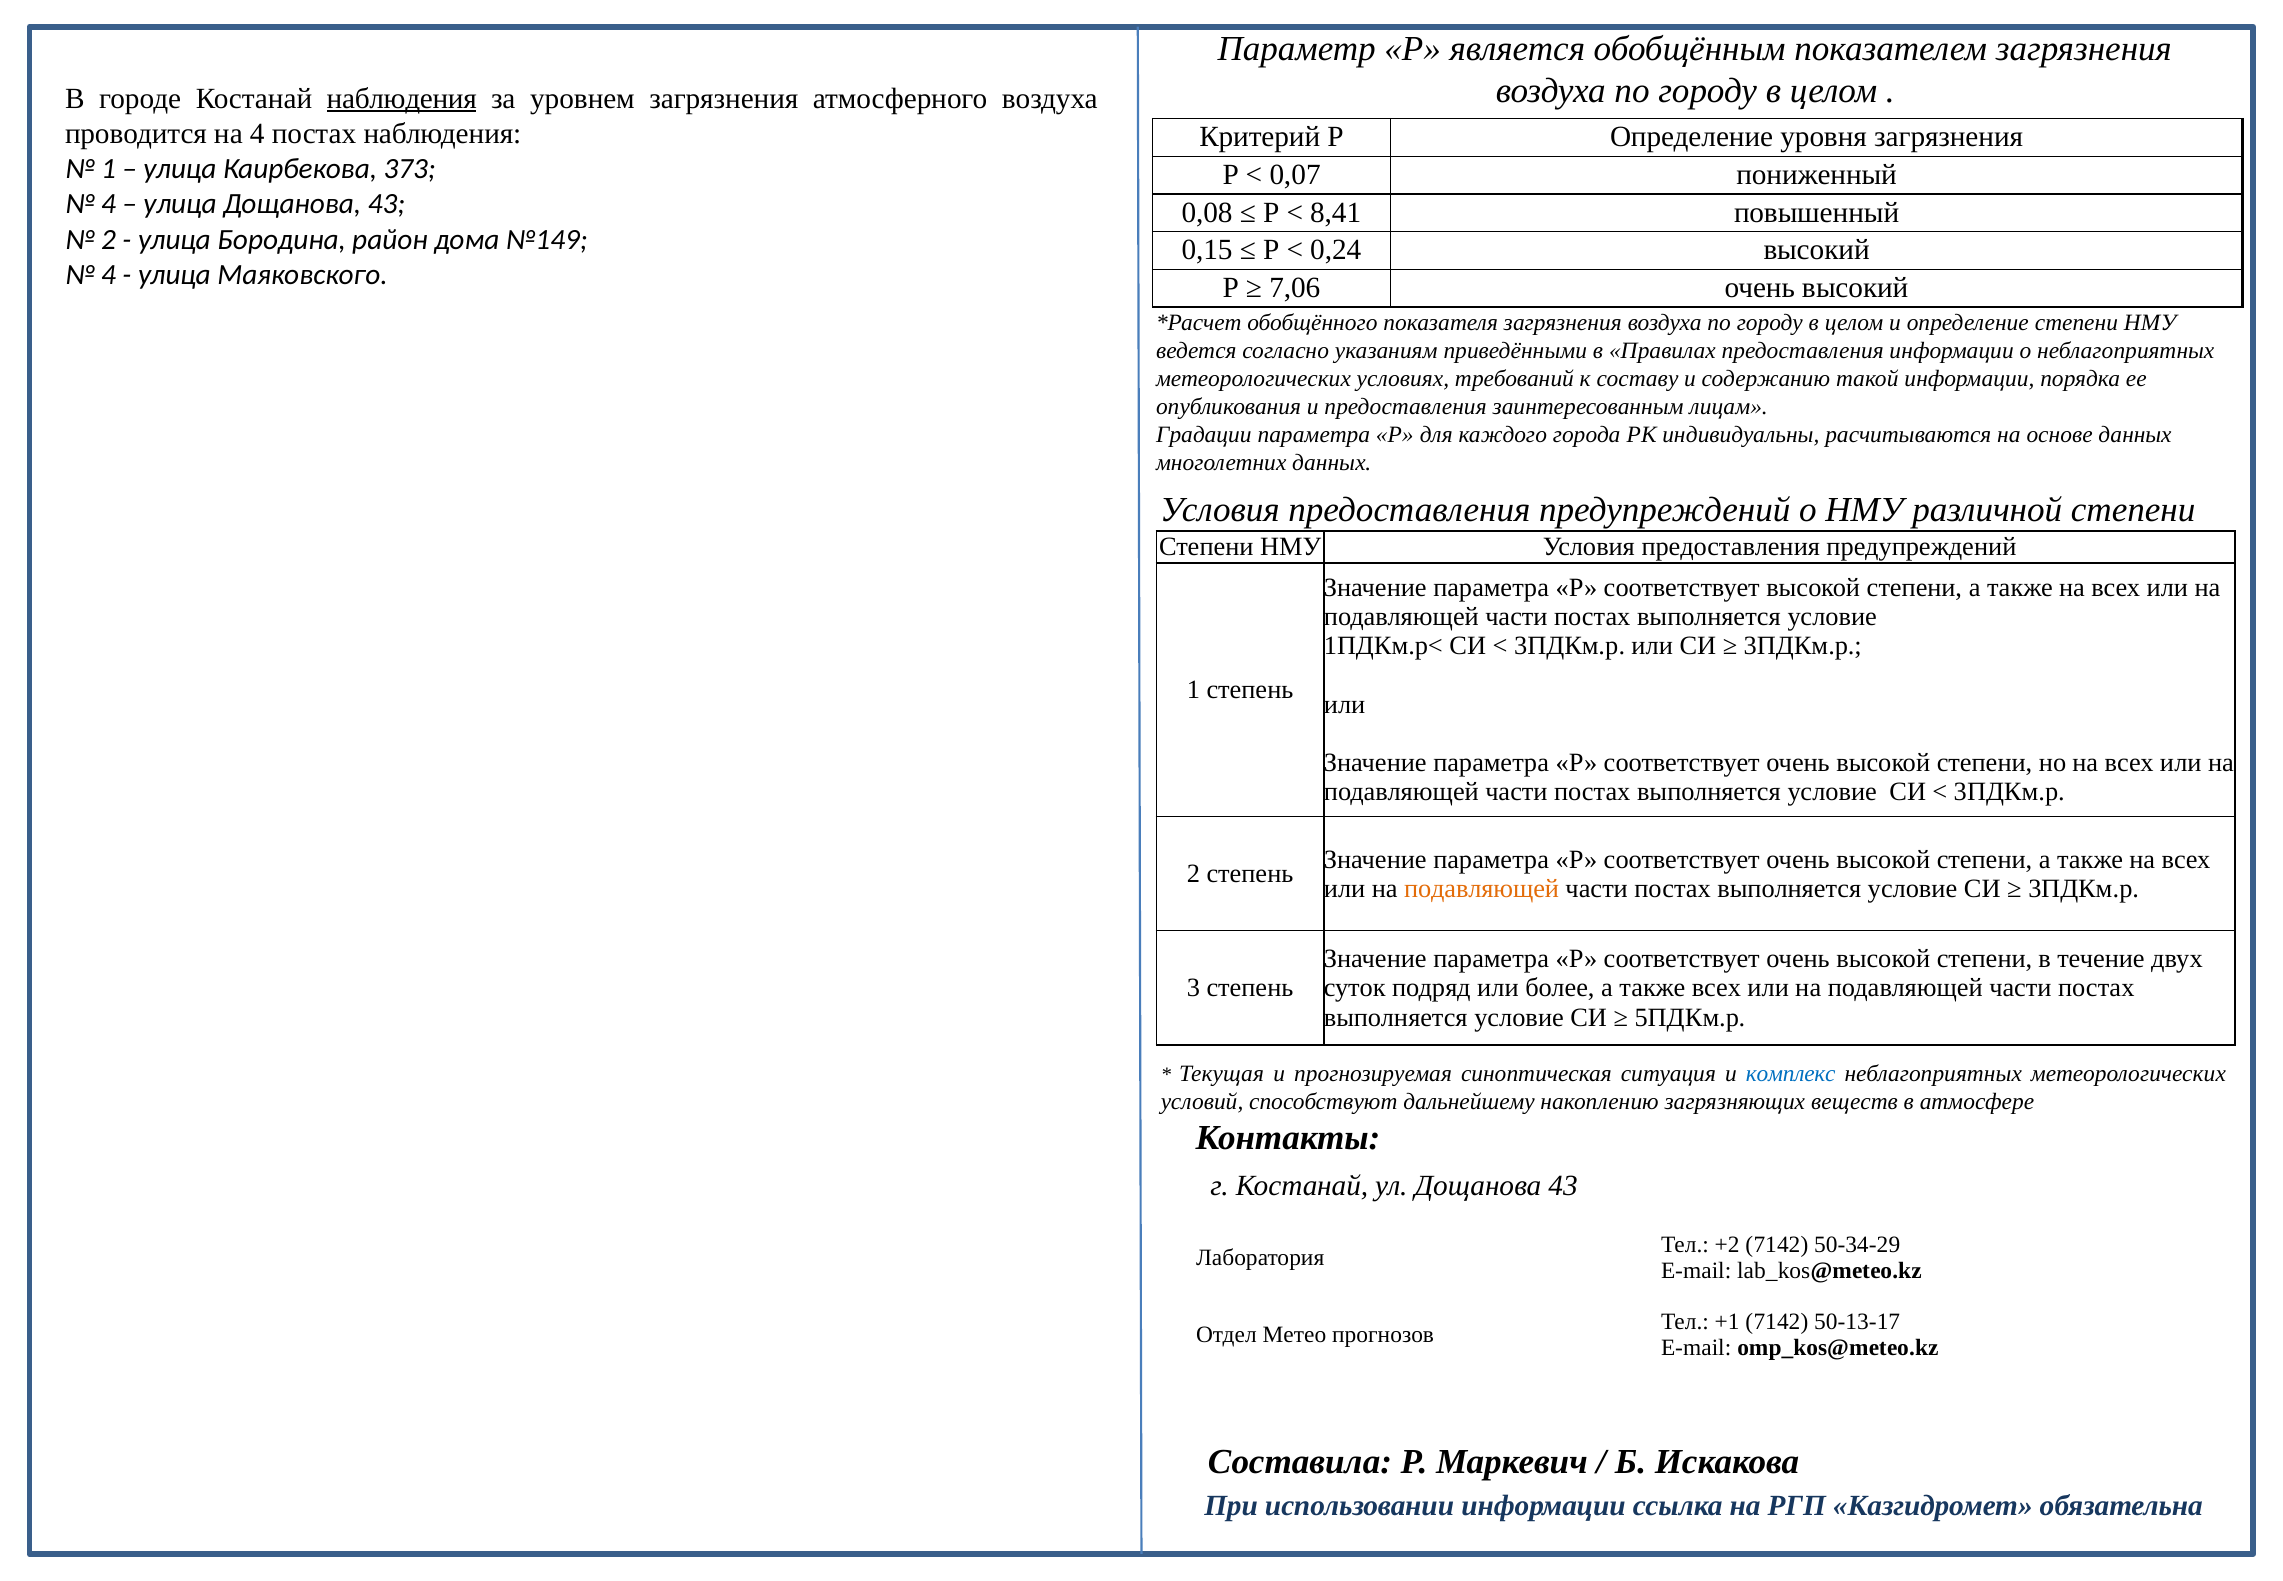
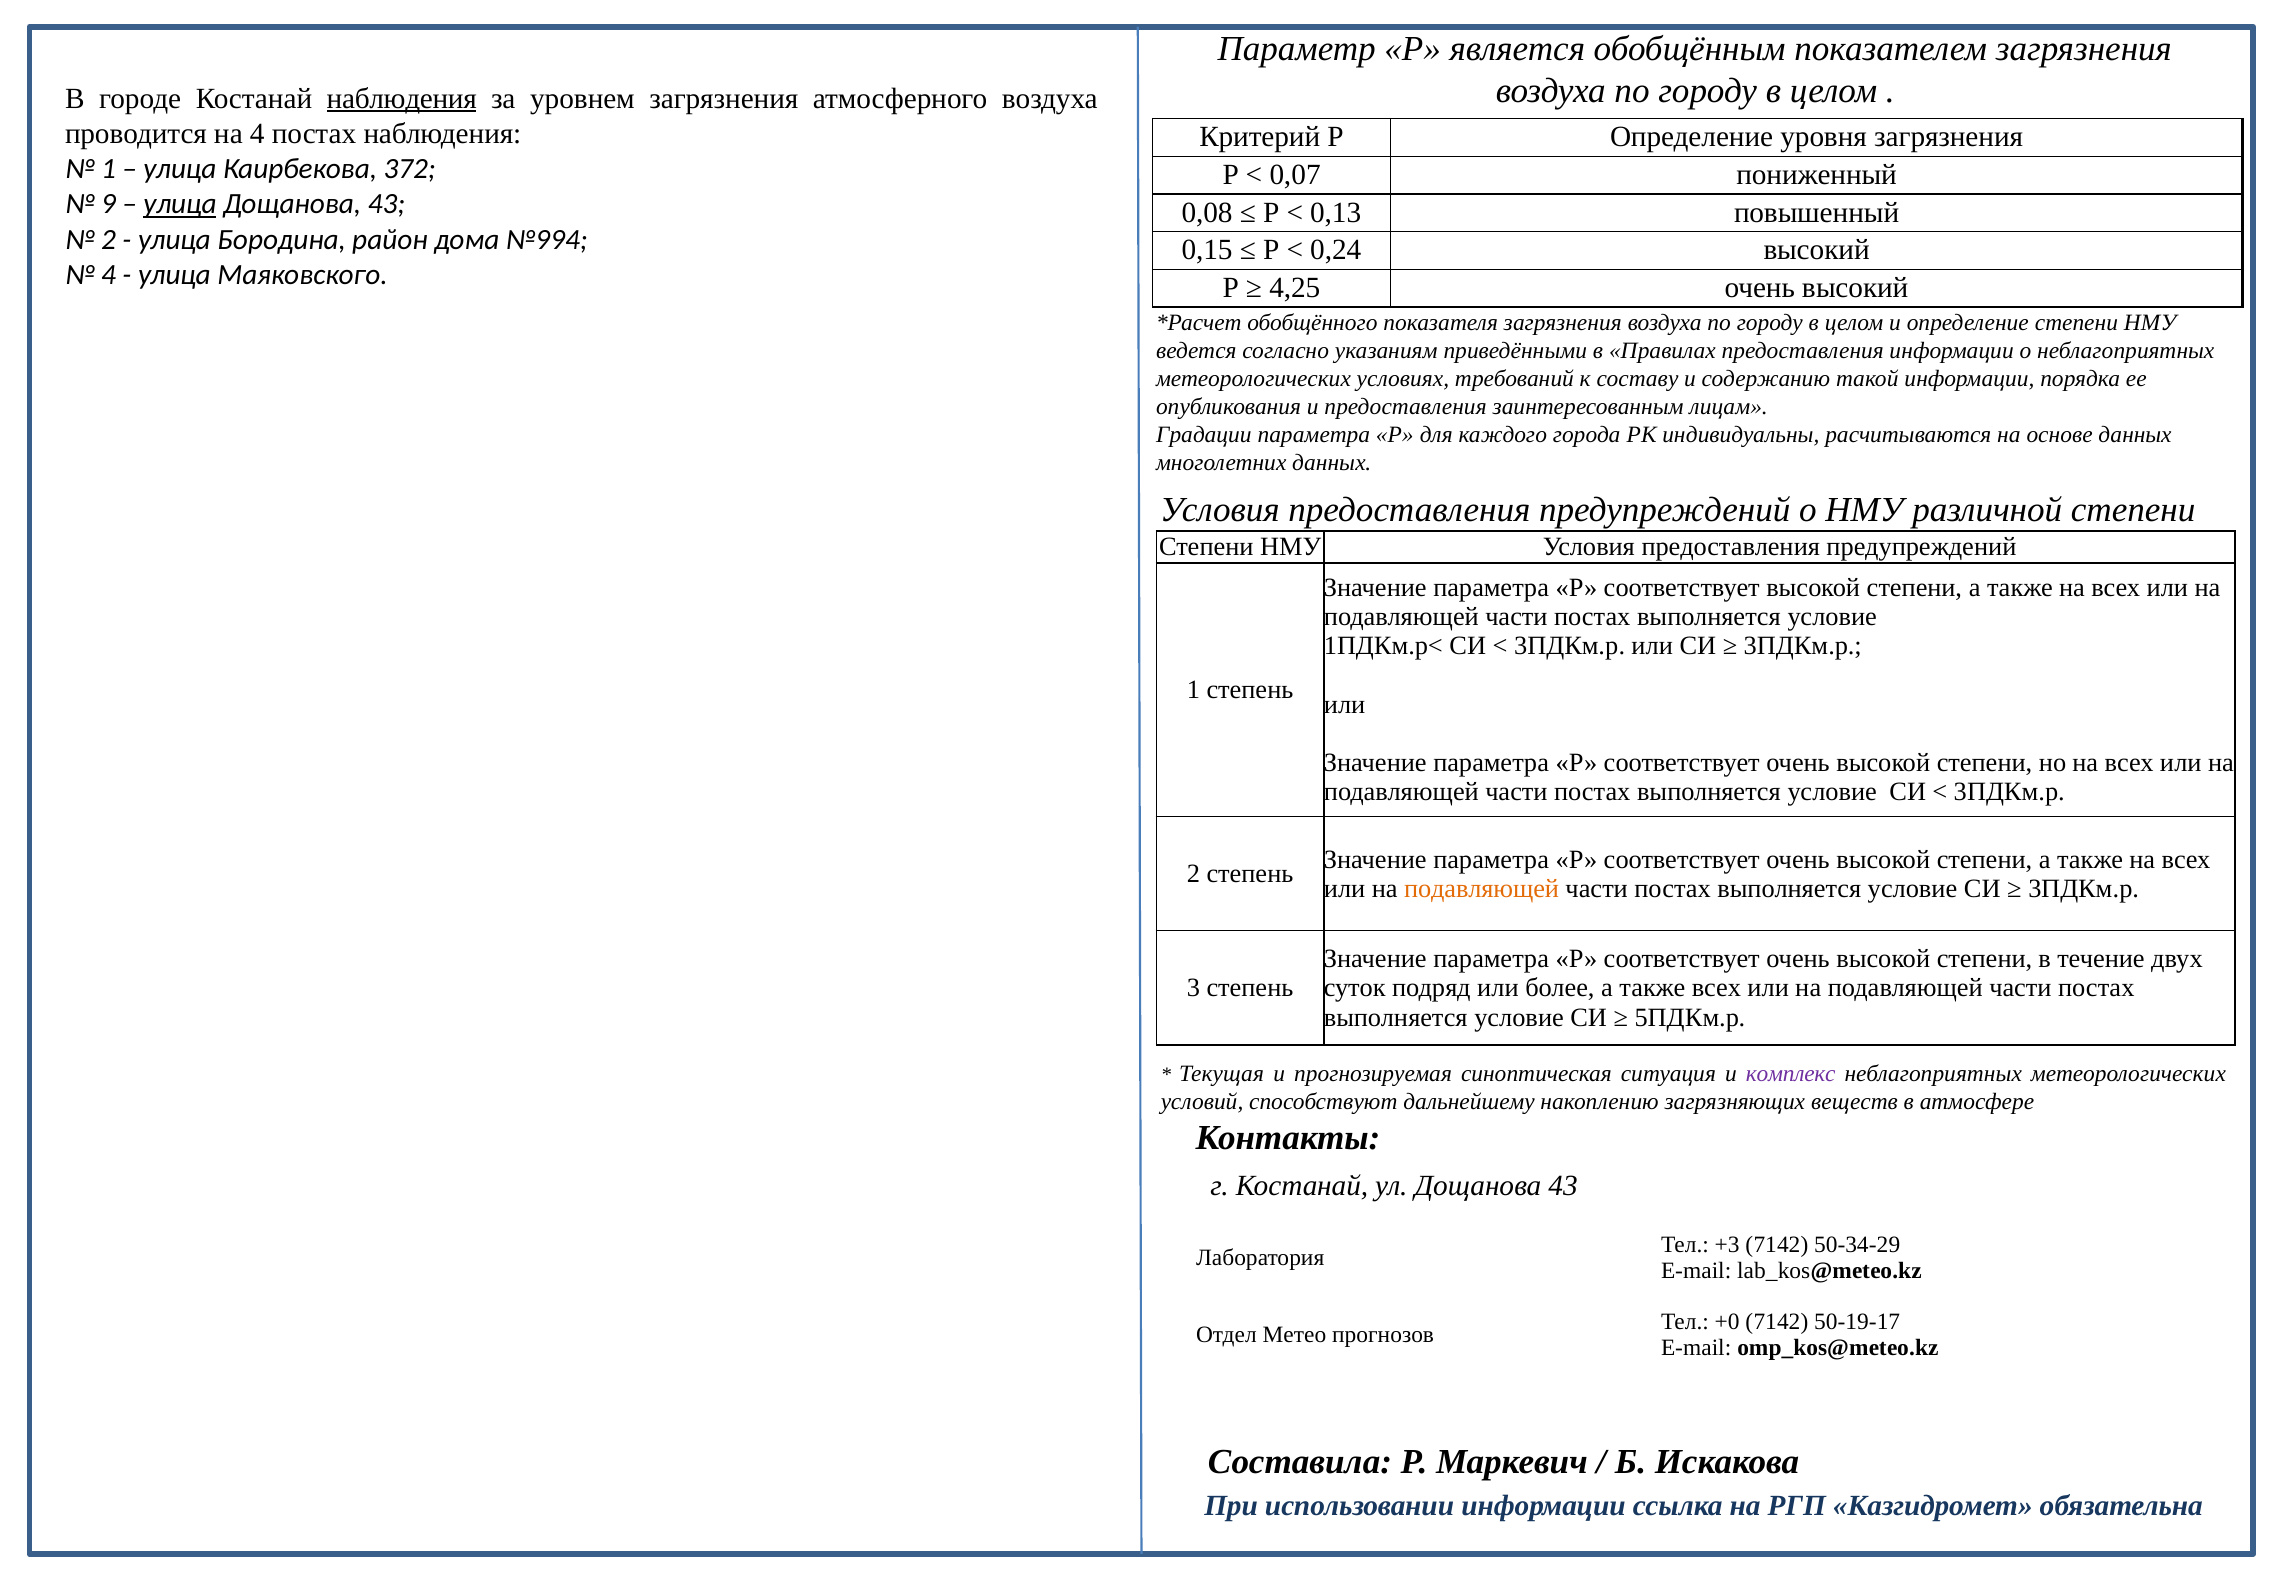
373: 373 -> 372 (410, 169)
4: 4 -> 9 (109, 204)
улица underline: none -> present (180, 204)
8,41: 8,41 -> 0,13 (1336, 212)
№149: №149 -> №994 (547, 239)
7,06: 7,06 -> 4,25 (1295, 288)
комплекс colour: blue -> purple (1791, 1073)
+2: +2 -> +3 (1727, 1244)
+1: +1 -> +0 (1727, 1322)
50-13-17: 50-13-17 -> 50-19-17 (1857, 1322)
